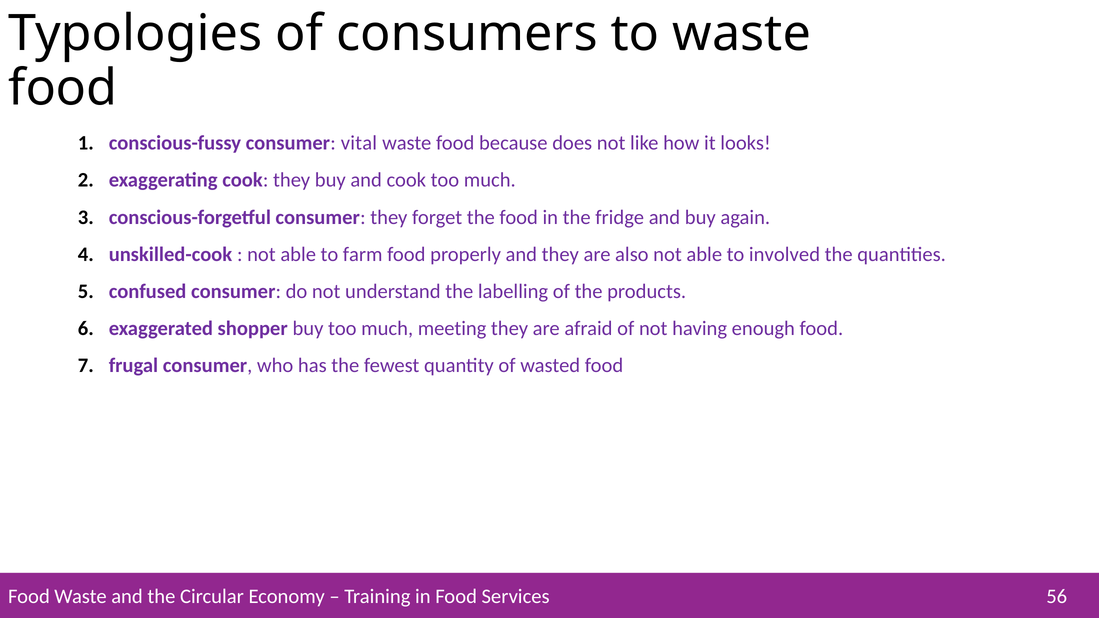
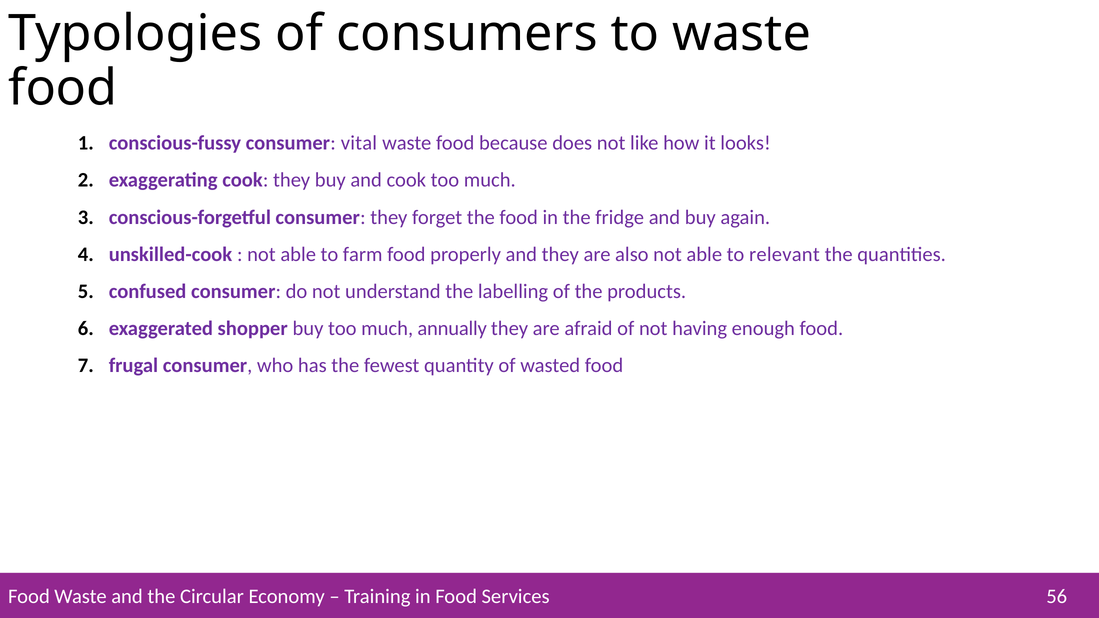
involved: involved -> relevant (784, 254)
meeting: meeting -> annually (452, 329)
